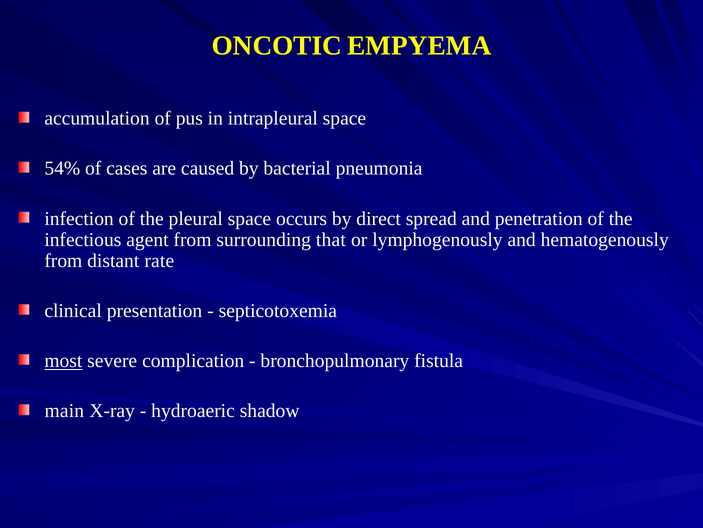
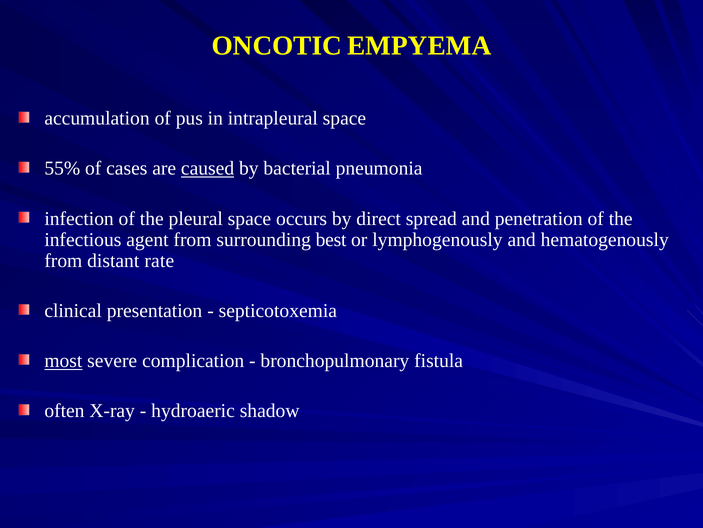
54%: 54% -> 55% (62, 168)
caused underline: none -> present (208, 168)
that: that -> best (331, 239)
main: main -> often (64, 410)
